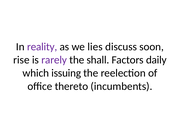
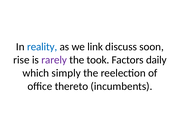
reality colour: purple -> blue (42, 47)
lies: lies -> link (95, 47)
shall: shall -> took (98, 60)
issuing: issuing -> simply (66, 73)
